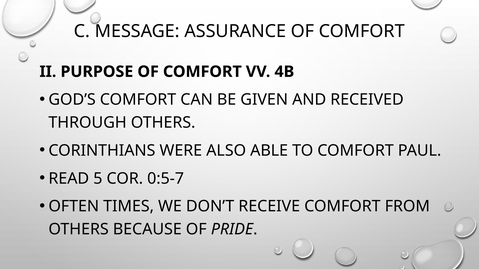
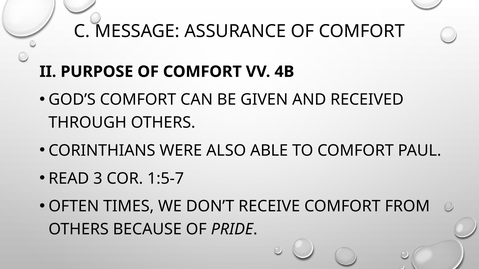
5: 5 -> 3 (98, 179)
0:5-7: 0:5-7 -> 1:5-7 (166, 179)
